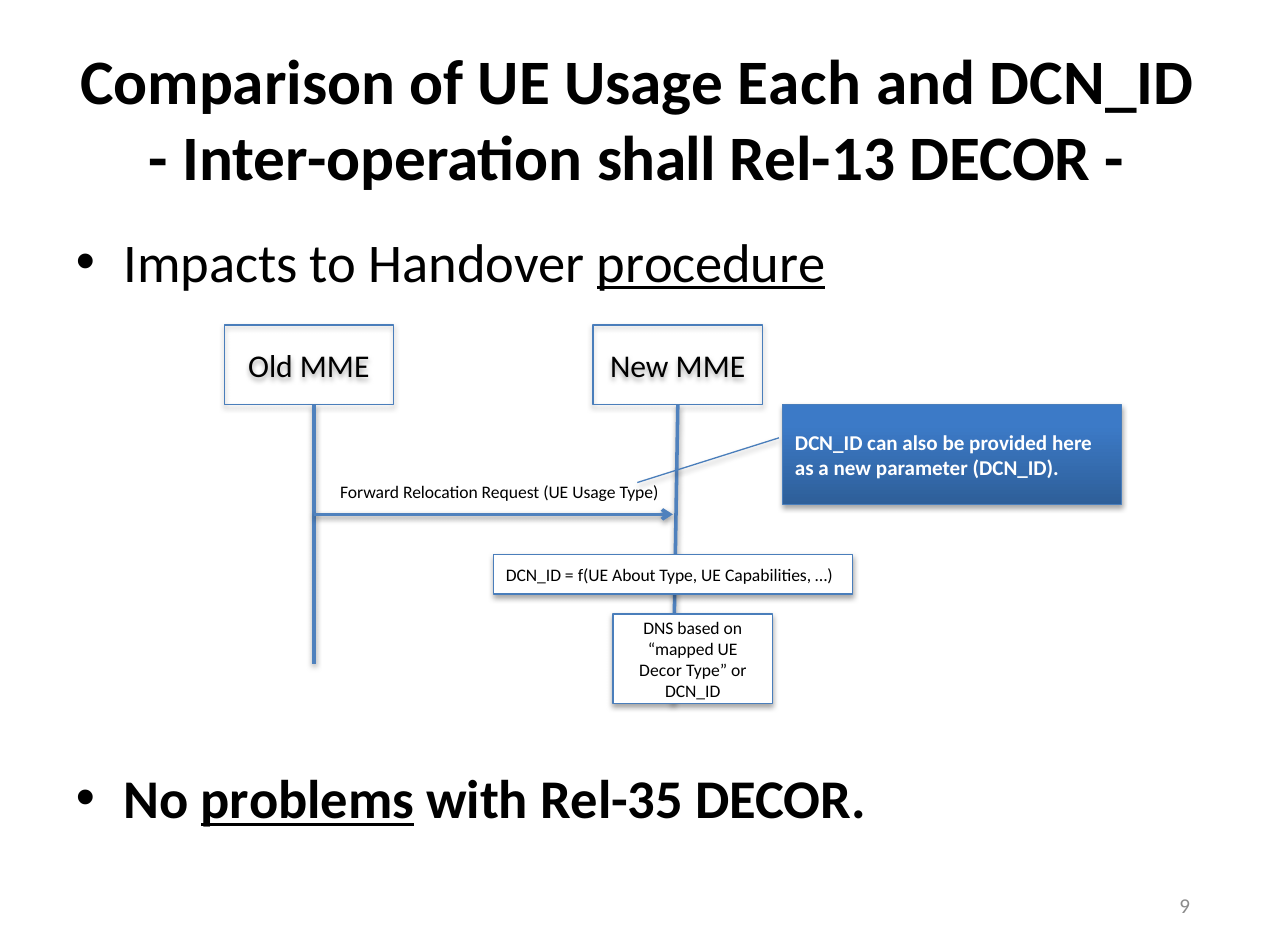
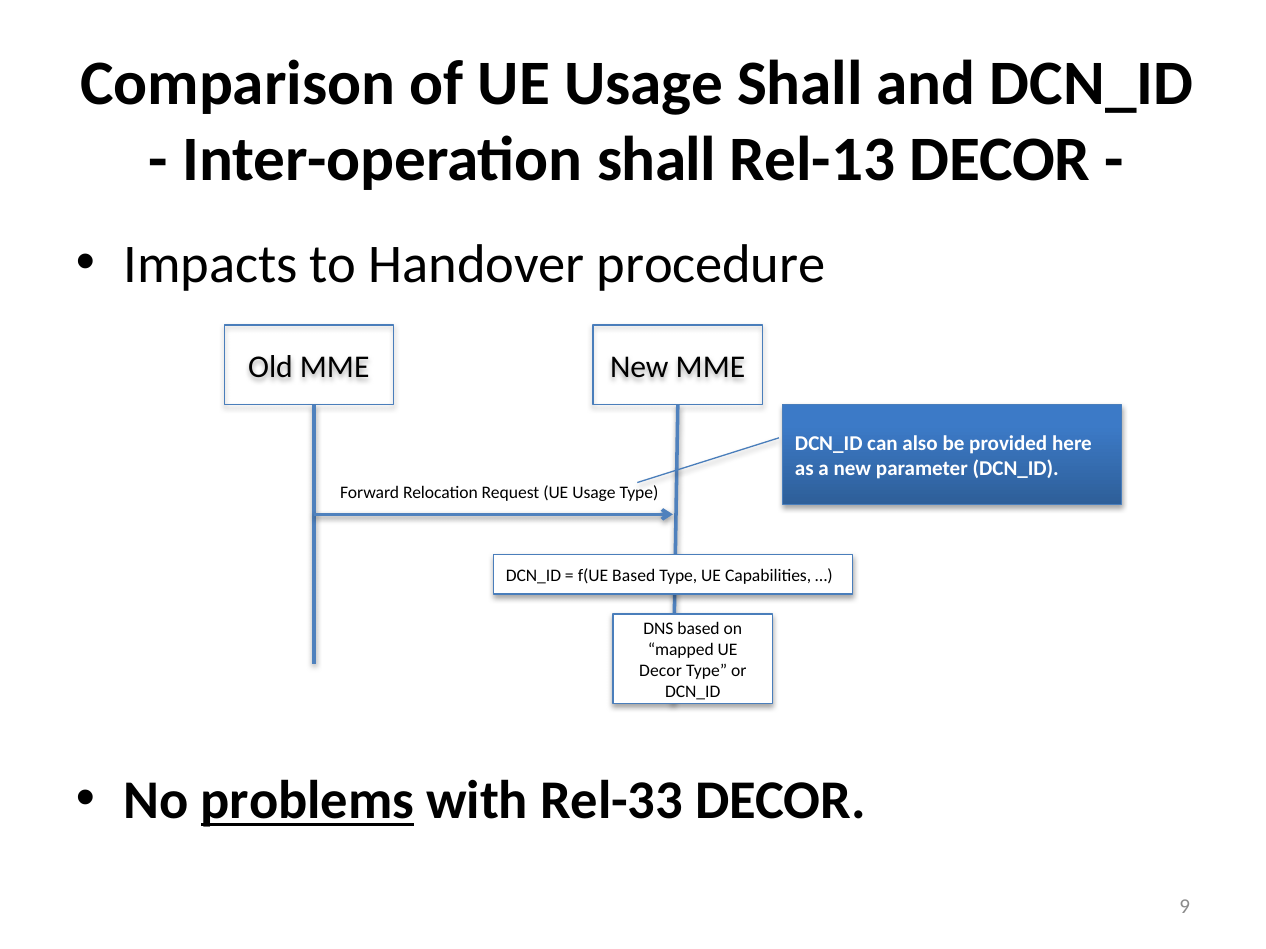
Usage Each: Each -> Shall (800, 84)
procedure underline: present -> none (711, 264)
f(UE About: About -> Based (634, 576)
Rel-35: Rel-35 -> Rel-33 (612, 801)
